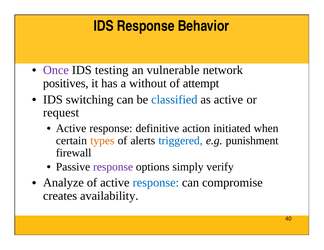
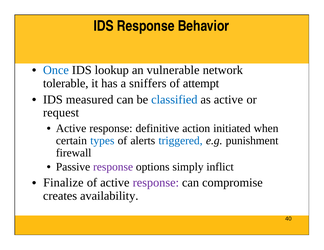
Once colour: purple -> blue (56, 70)
testing: testing -> lookup (112, 70)
positives: positives -> tolerable (66, 83)
without: without -> sniffers (148, 83)
switching: switching -> measured (90, 100)
types colour: orange -> blue (102, 141)
verify: verify -> inflict (220, 167)
Analyze: Analyze -> Finalize (63, 183)
response colour: blue -> purple (156, 183)
